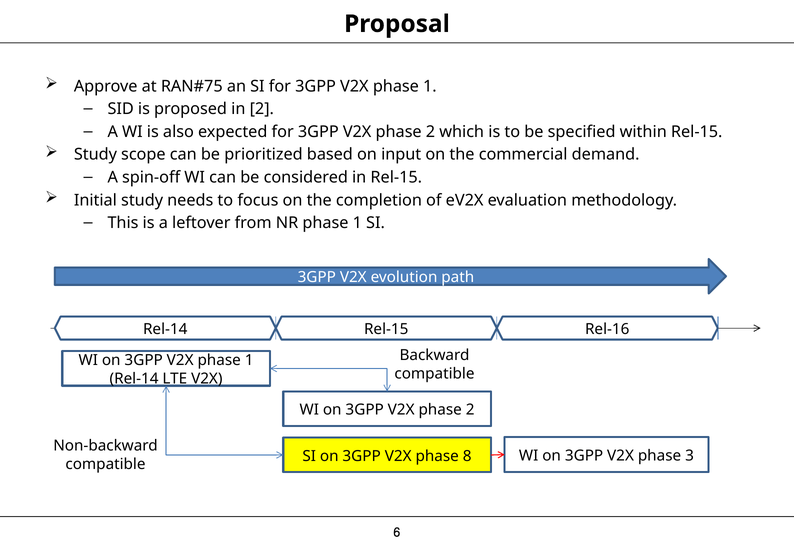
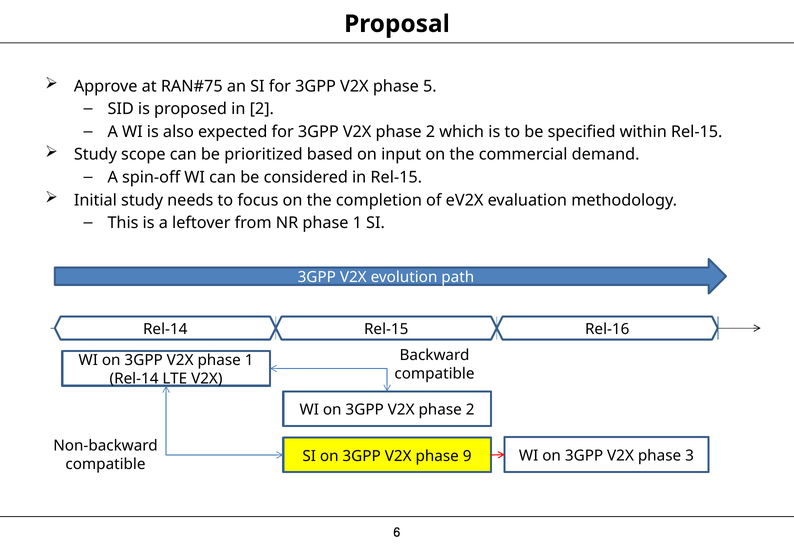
1: 1 -> 5 (430, 86)
8: 8 -> 9 (467, 457)
